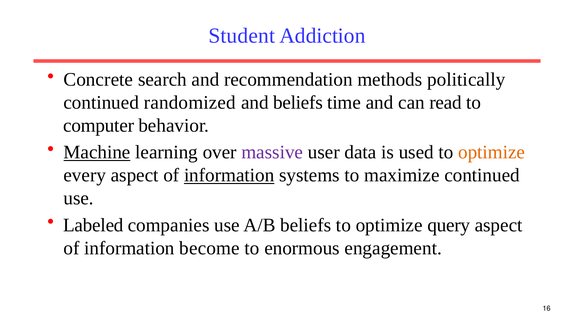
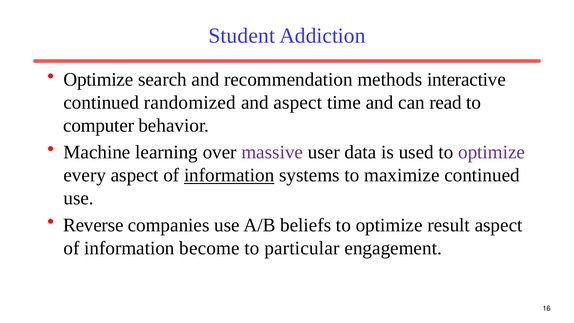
Concrete: Concrete -> Optimize (98, 80)
politically: politically -> interactive (466, 80)
and beliefs: beliefs -> aspect (298, 103)
Machine underline: present -> none (97, 152)
optimize colour: orange -> purple (492, 152)
Labeled: Labeled -> Reverse (93, 225)
query: query -> result (449, 225)
enormous: enormous -> particular (302, 248)
